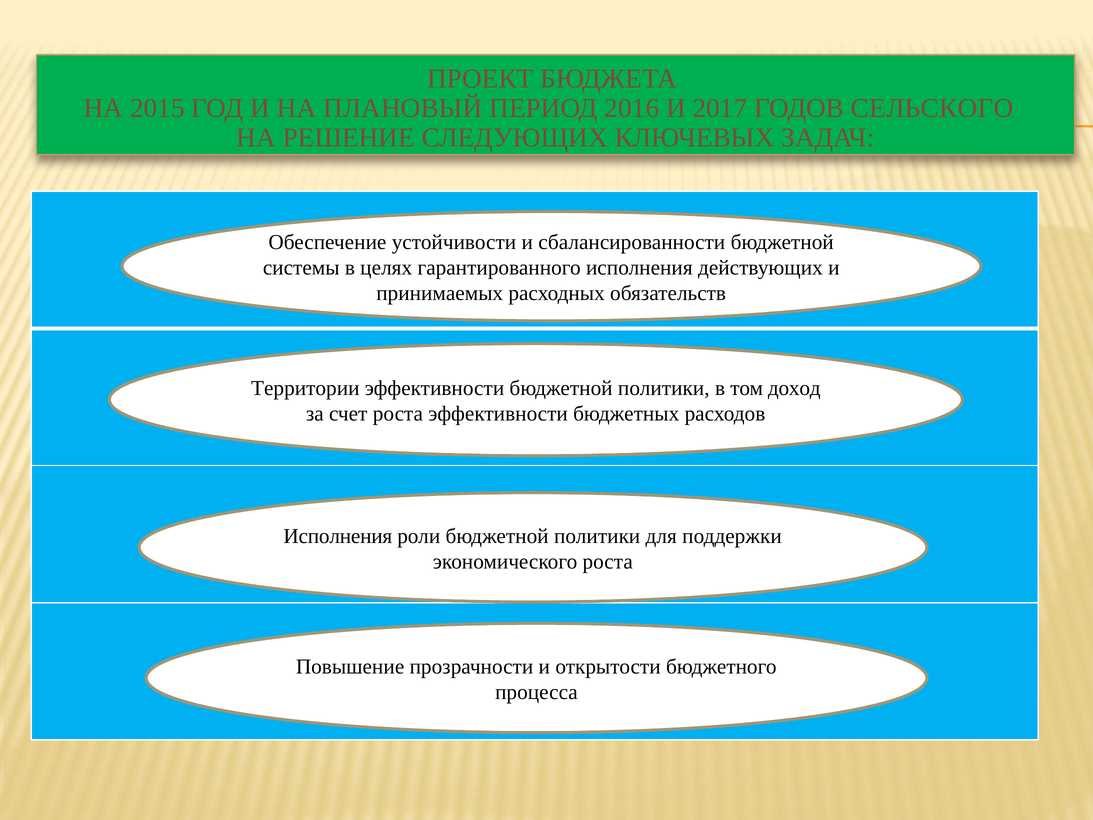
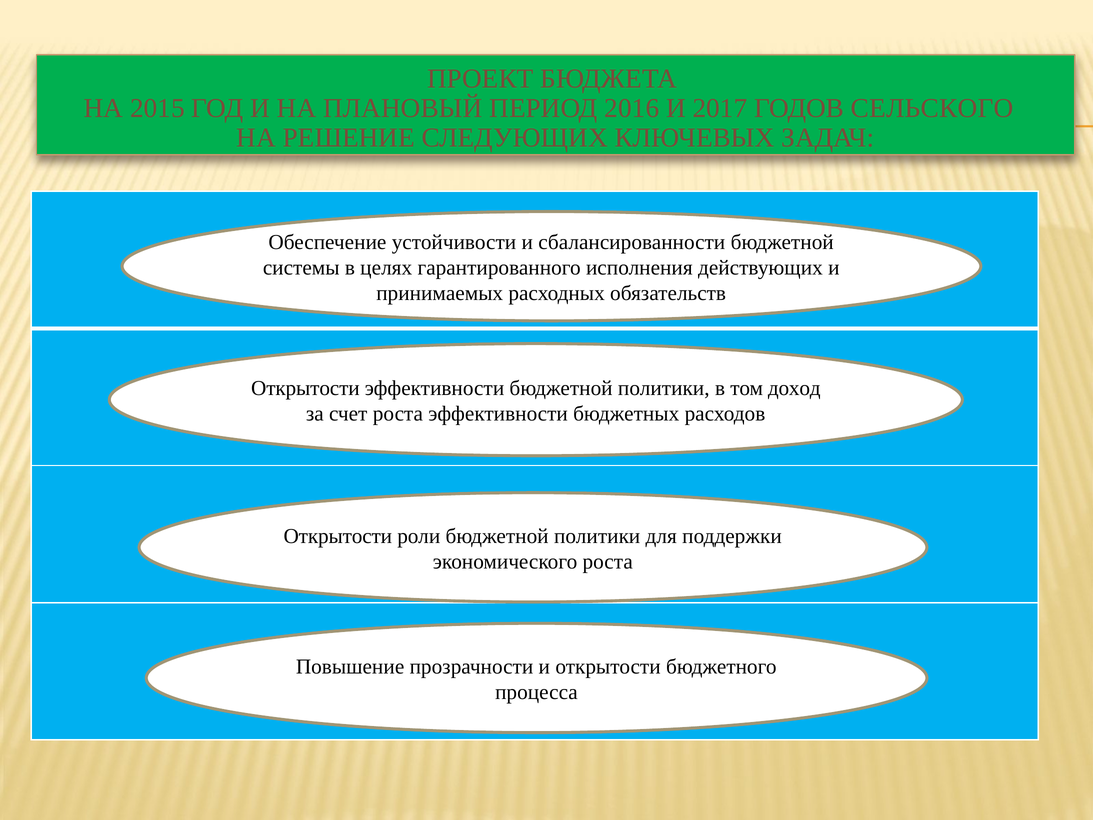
Территории: Территории -> Открытости (305, 388)
Исполнения: Исполнения -> Открытости (338, 536)
